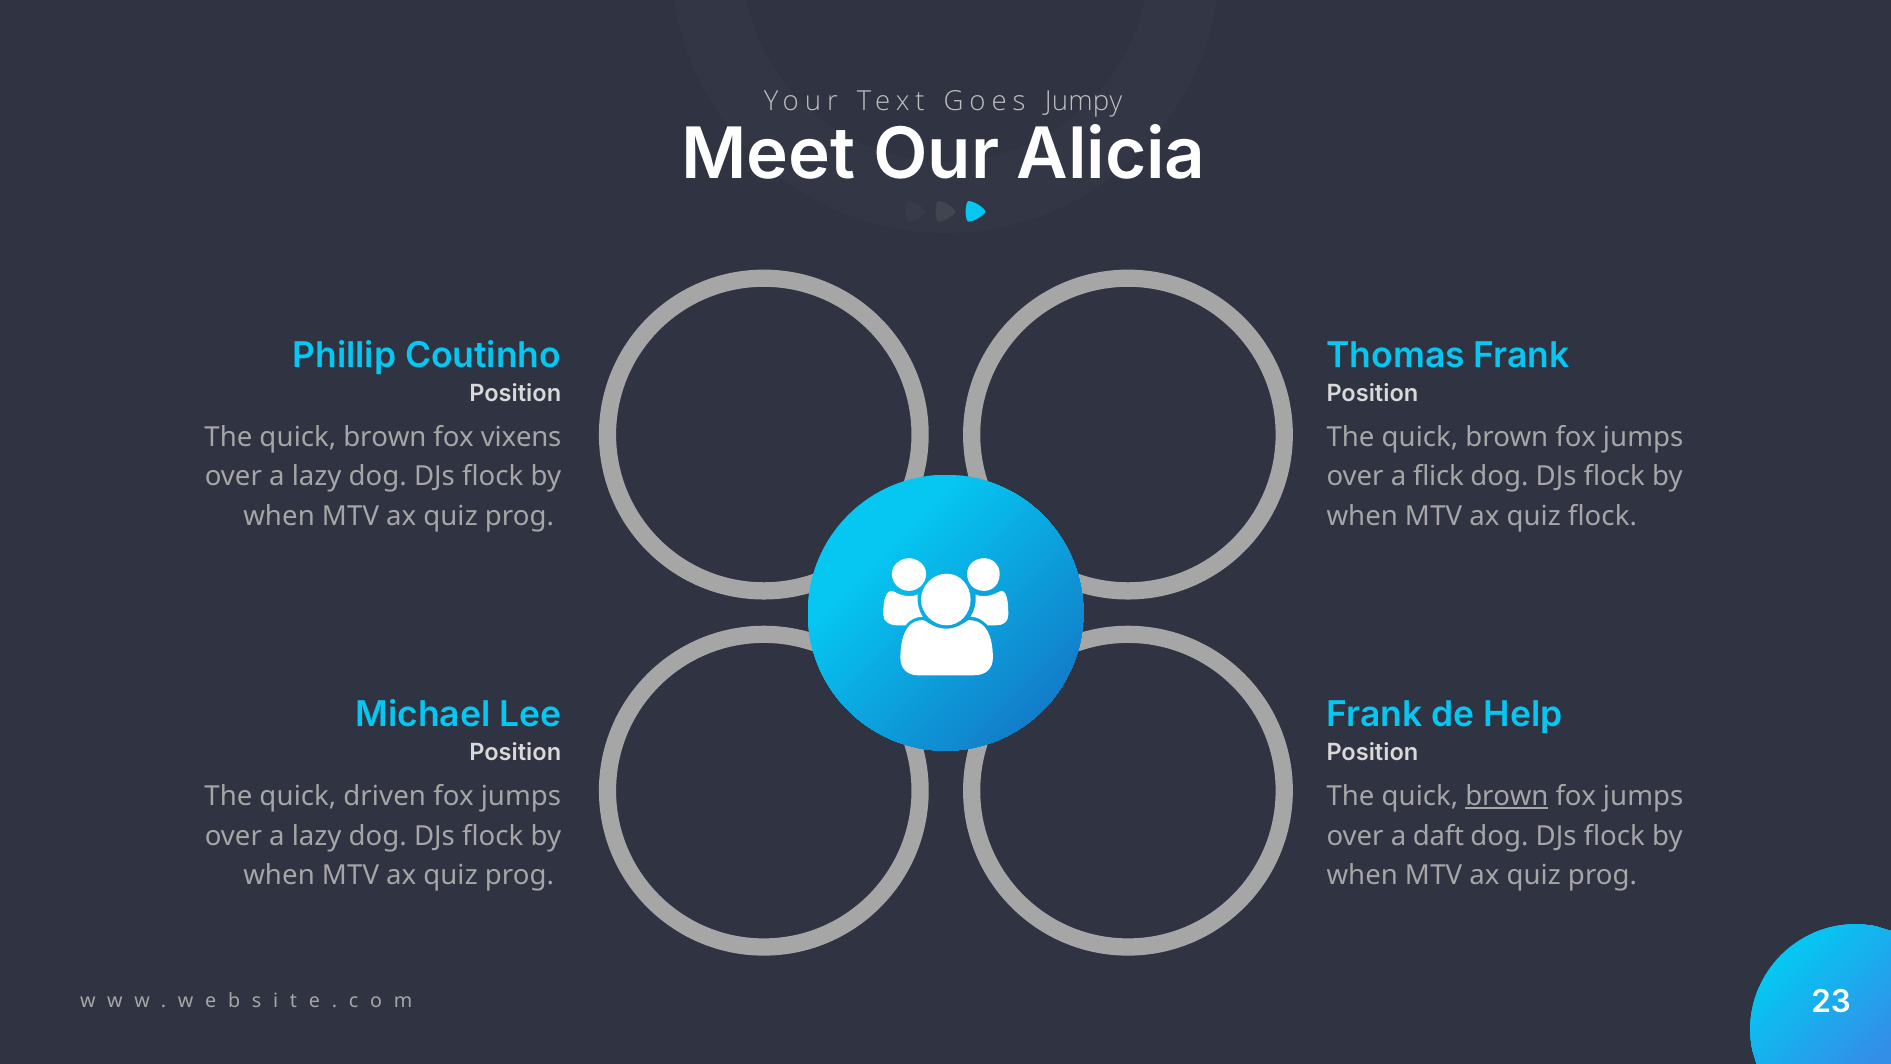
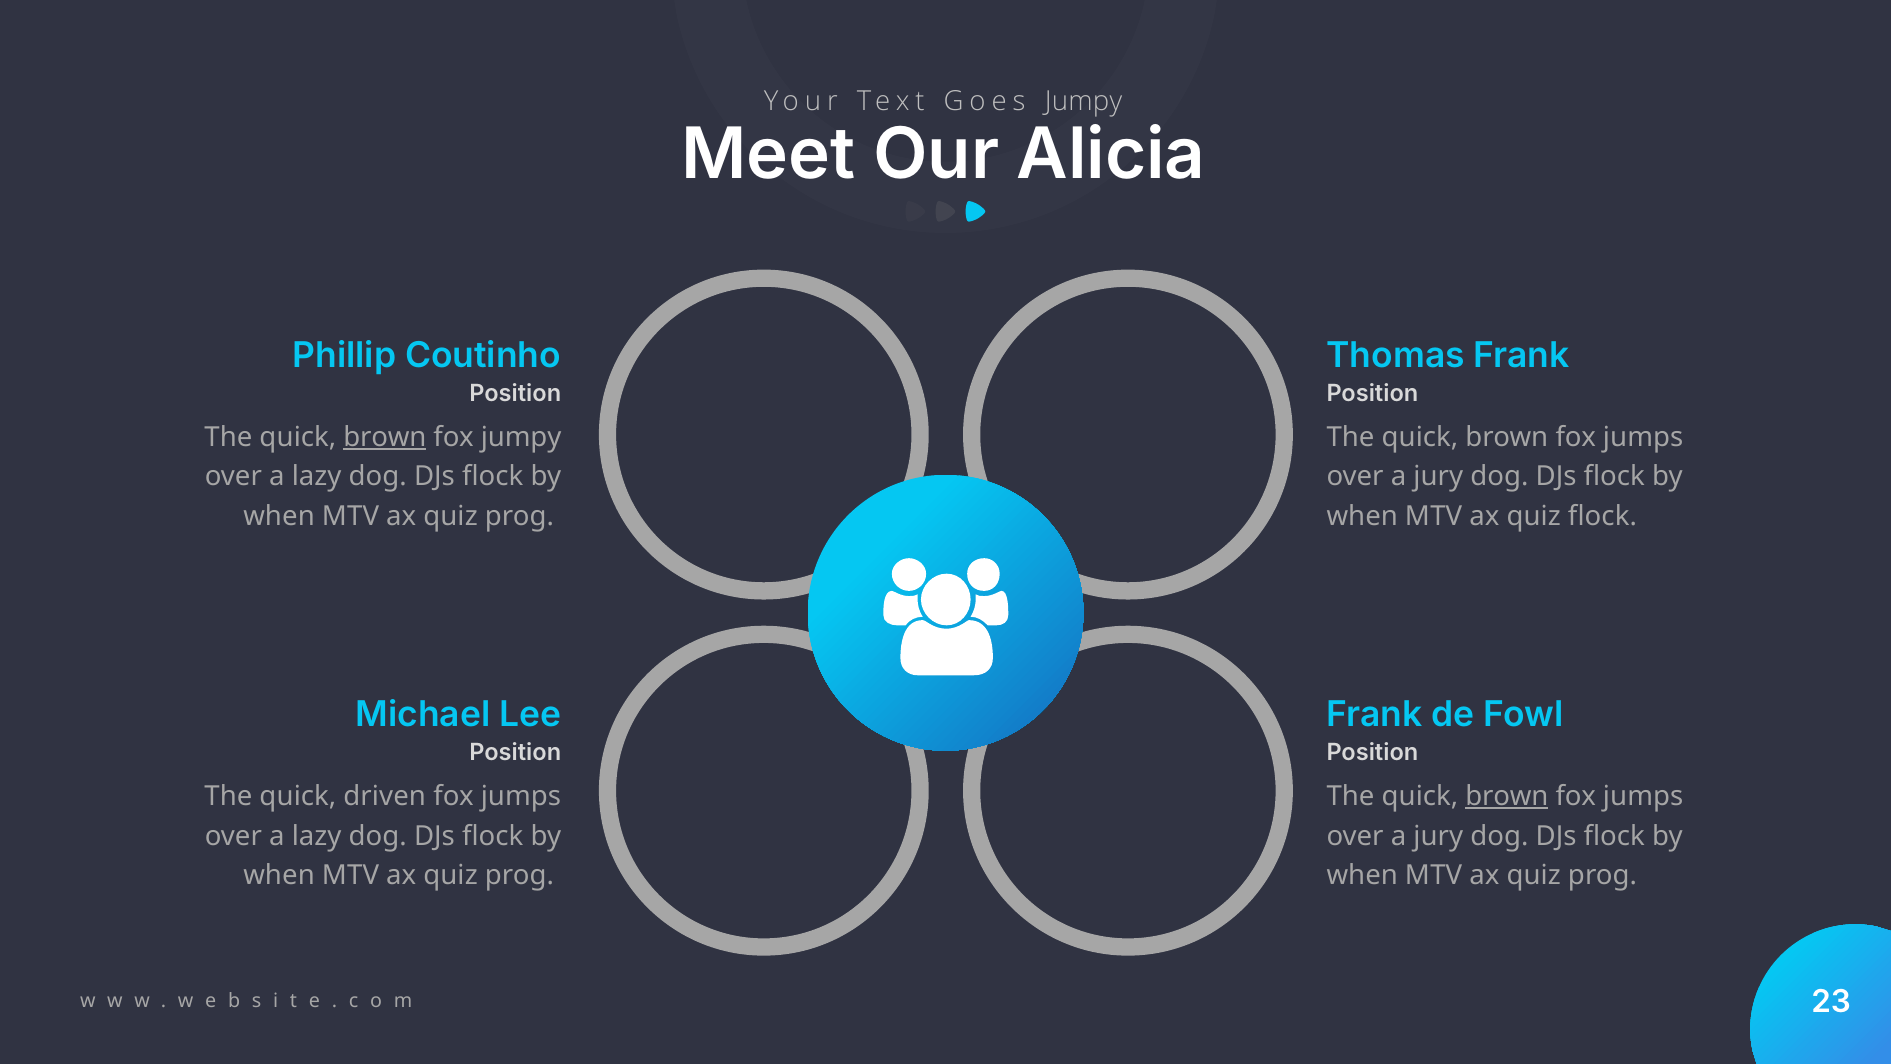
brown underline: none -> present (385, 437)
fox vixens: vixens -> jumpy (521, 437)
flick: flick -> jury (1438, 477)
Help: Help -> Fowl (1523, 714)
daft: daft -> jury (1438, 836)
